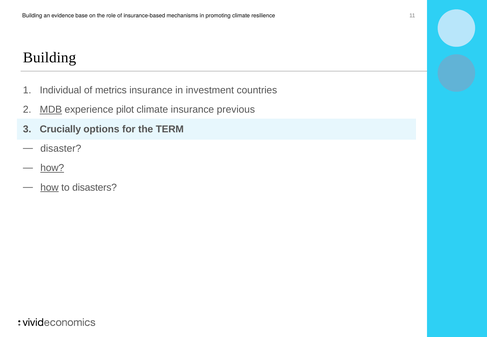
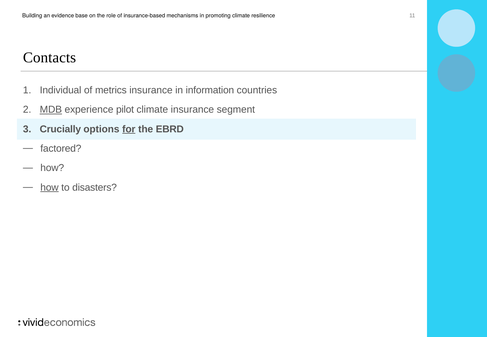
Building: Building -> Contacts (50, 58)
investment: investment -> information (210, 90)
previous: previous -> segment (236, 110)
for underline: none -> present (129, 129)
TERM: TERM -> EBRD (170, 129)
disaster: disaster -> factored (61, 149)
how underline: present -> none (52, 168)
